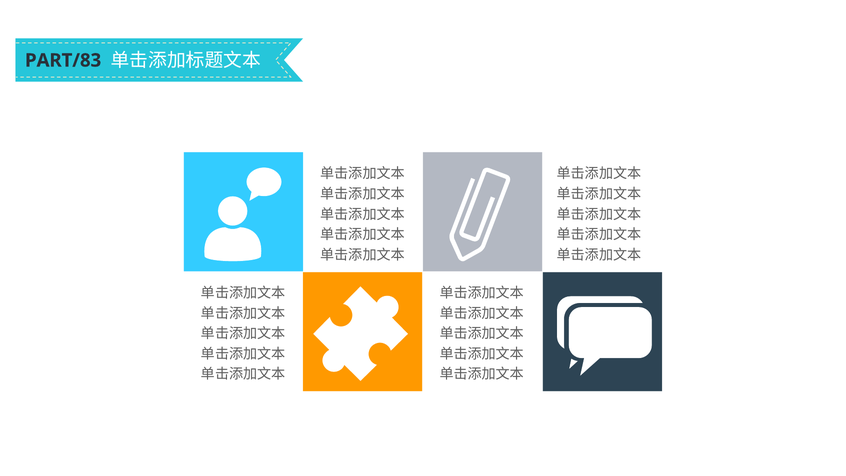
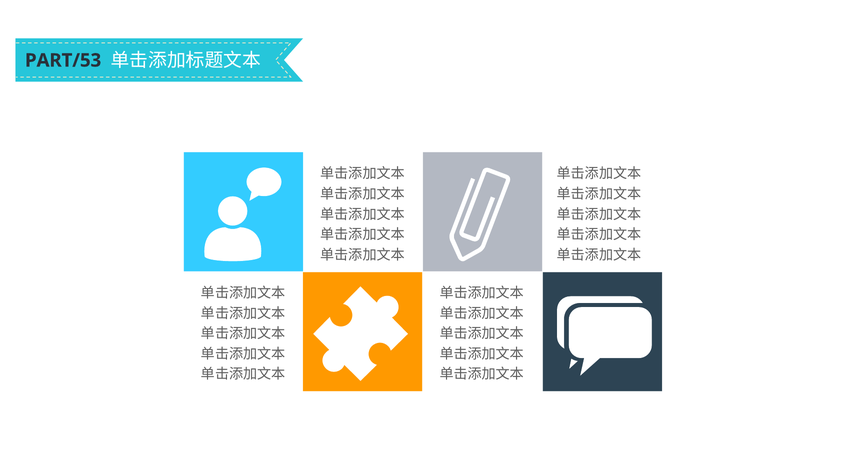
PART/83: PART/83 -> PART/53 (63, 60)
